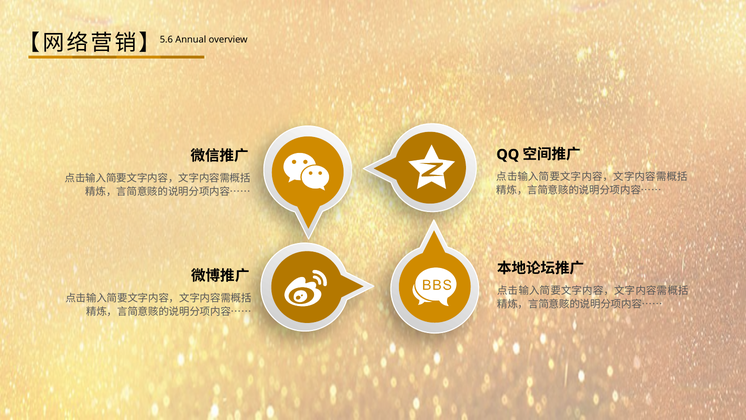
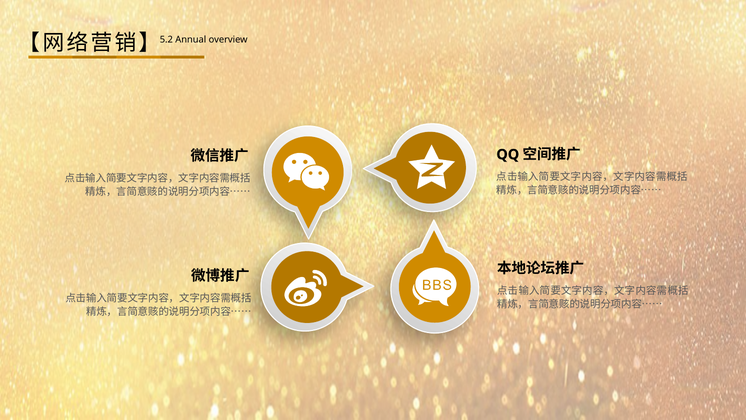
5.6: 5.6 -> 5.2 (166, 40)
